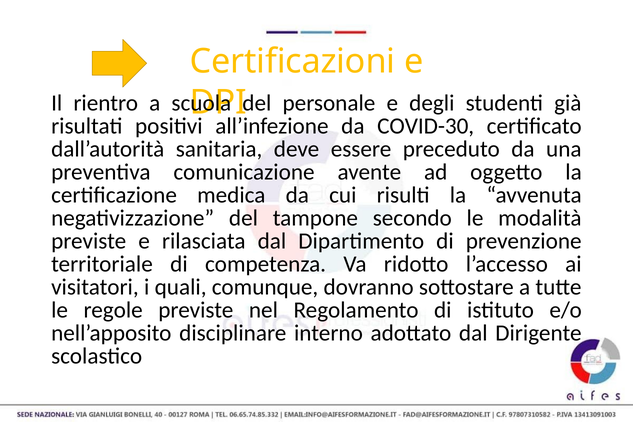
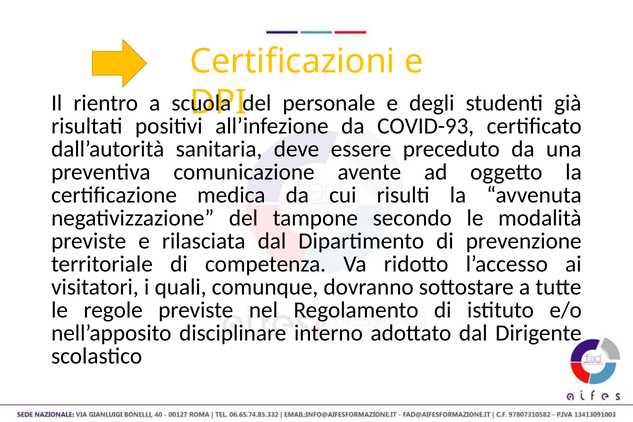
COVID-30: COVID-30 -> COVID-93 (426, 126)
